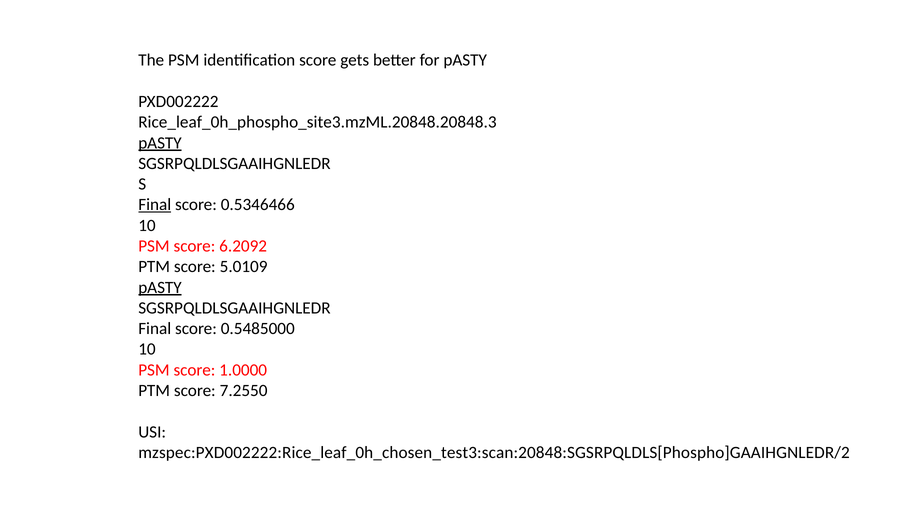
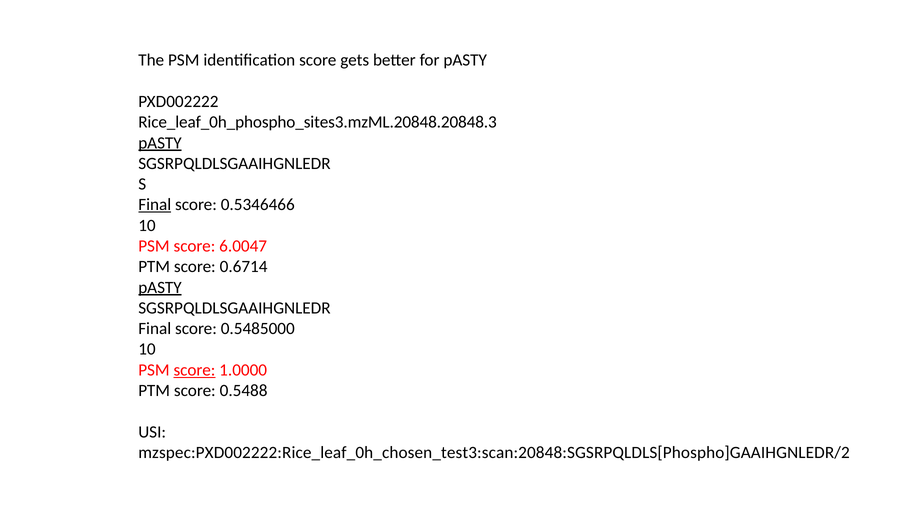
Rice_leaf_0h_phospho_site3.mzML.20848.20848.3: Rice_leaf_0h_phospho_site3.mzML.20848.20848.3 -> Rice_leaf_0h_phospho_sites3.mzML.20848.20848.3 (318, 122)
6.2092: 6.2092 -> 6.0047 (243, 246)
5.0109: 5.0109 -> 0.6714 (244, 267)
score underline: none -> present (194, 370)
7.2550: 7.2550 -> 0.5488 (244, 390)
